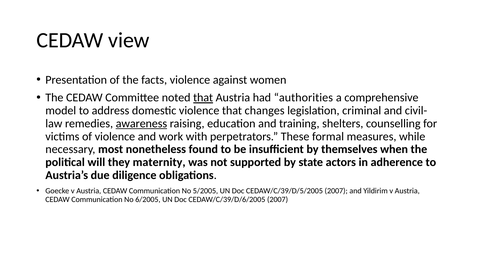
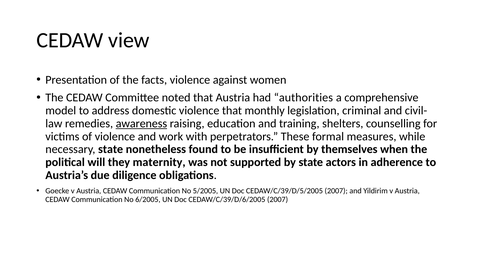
that underline: present -> none (203, 98)
changes: changes -> monthly (265, 111)
necessary most: most -> state (111, 149)
